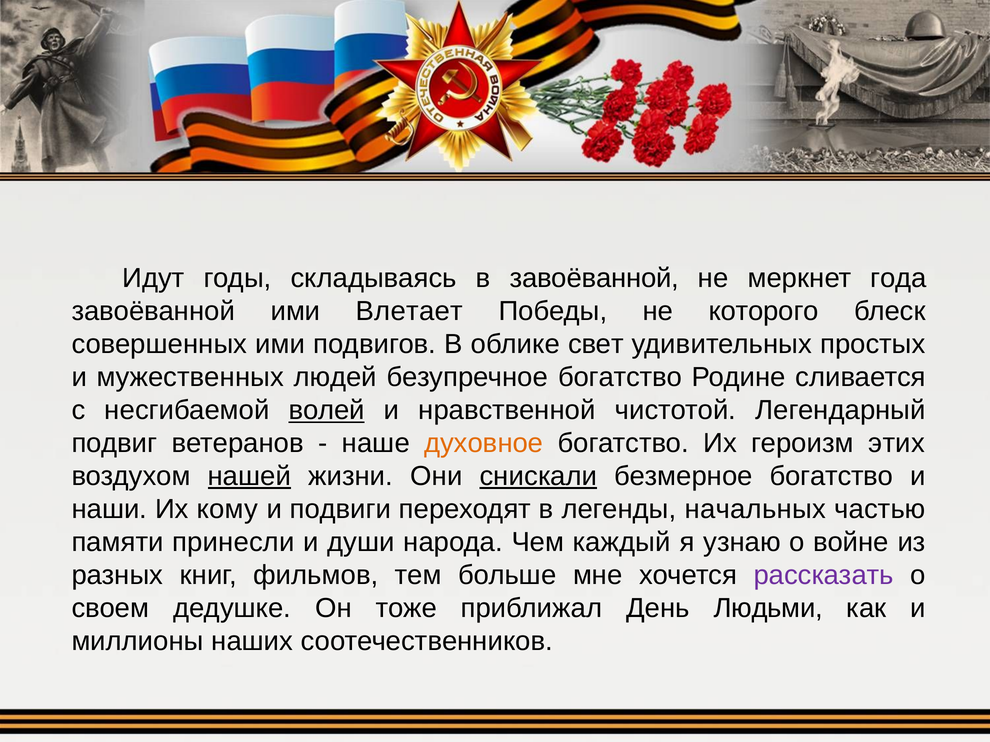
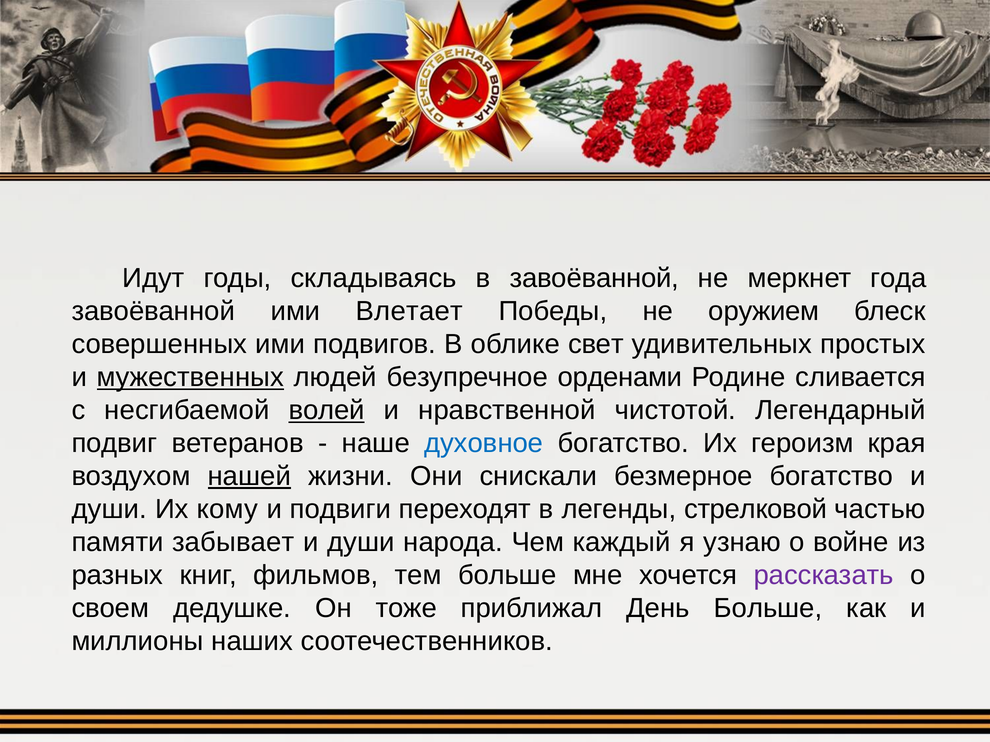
которого: которого -> оружием (764, 312)
мужественных underline: none -> present (190, 378)
безупречное богатство: богатство -> орденами (620, 378)
духовное colour: orange -> blue (484, 444)
этих: этих -> края (897, 444)
снискали underline: present -> none (538, 477)
наши: наши -> души (109, 510)
начальных: начальных -> стрелковой (756, 510)
принесли: принесли -> забывает (233, 543)
День Людьми: Людьми -> Больше (768, 609)
